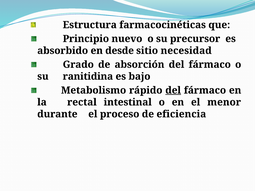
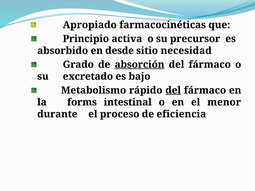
Estructura: Estructura -> Apropiado (90, 25)
nuevo: nuevo -> activa (127, 39)
absorción underline: none -> present (139, 65)
ranitidina: ranitidina -> excretado (88, 77)
rectal: rectal -> forms (82, 102)
